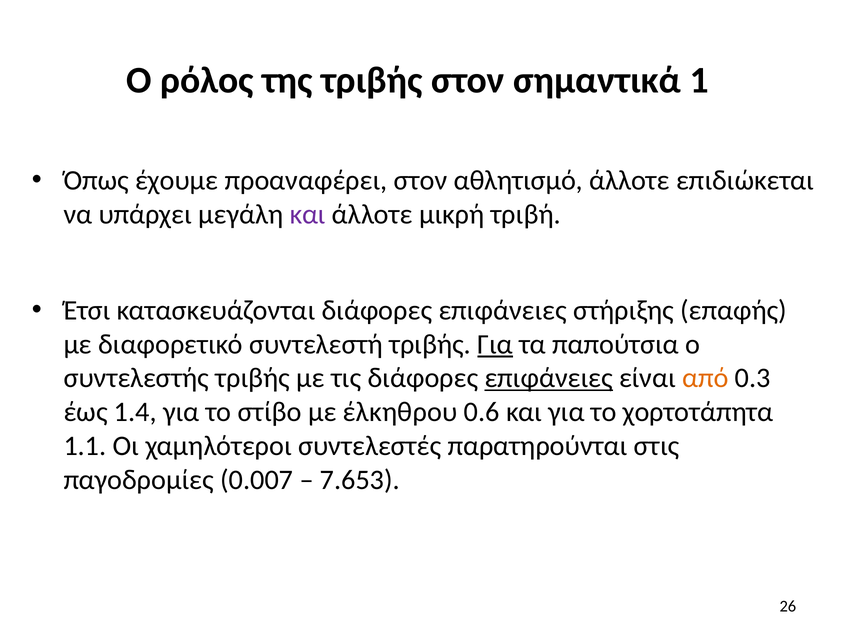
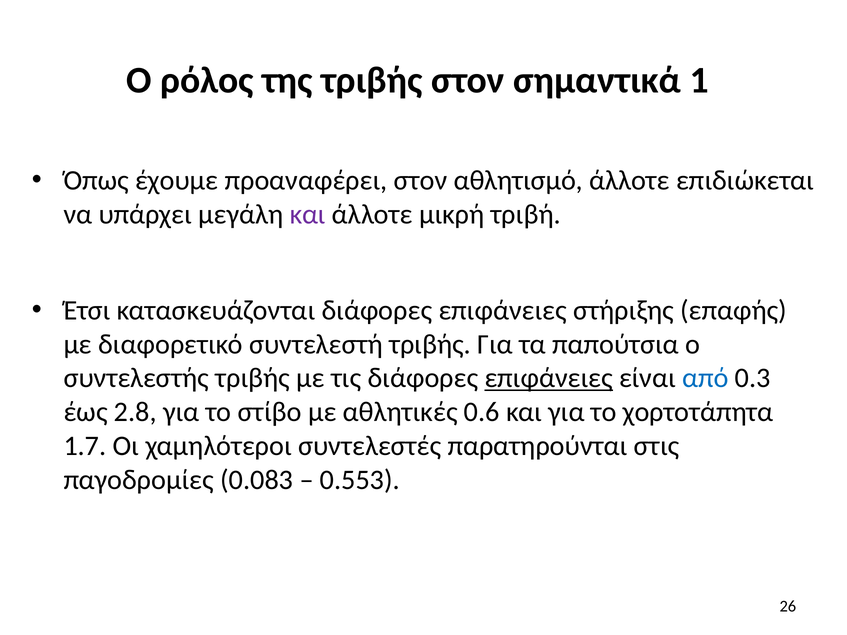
Για underline: present -> none (495, 344)
από colour: orange -> blue (705, 378)
1.4: 1.4 -> 2.8 (135, 412)
έλκηθρου: έλκηθρου -> αθλητικές (400, 412)
1.1: 1.1 -> 1.7 (85, 446)
0.007: 0.007 -> 0.083 (257, 480)
7.653: 7.653 -> 0.553 (360, 480)
